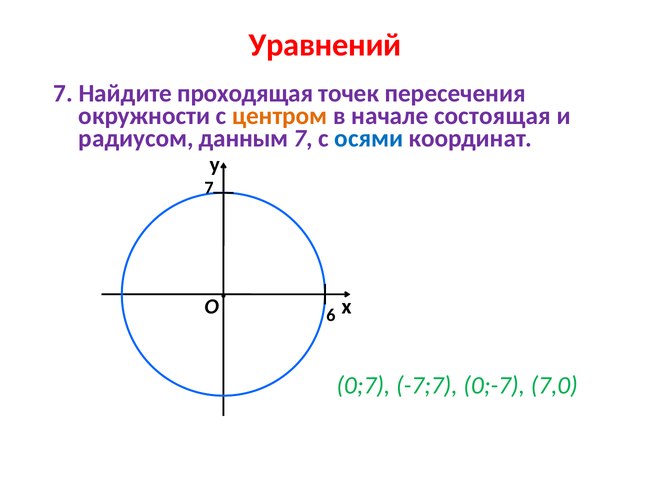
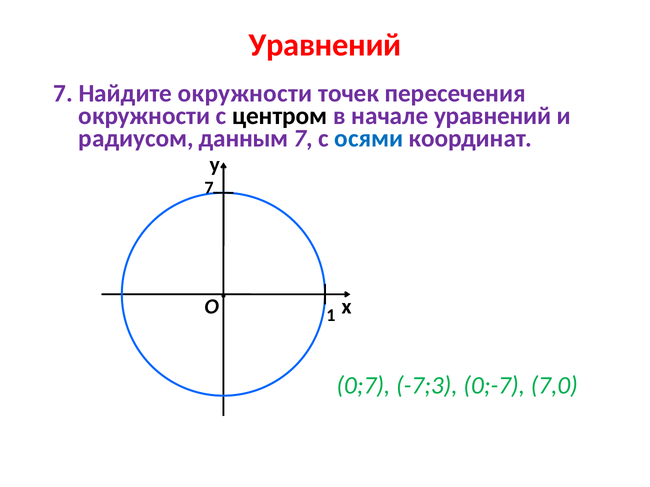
Найдите проходящая: проходящая -> окружности (245, 94)
центром colour: orange -> black (280, 116)
начале состоящая: состоящая -> уравнений (493, 116)
6: 6 -> 1 (331, 316)
-7;7: -7;7 -> -7;3 (427, 386)
